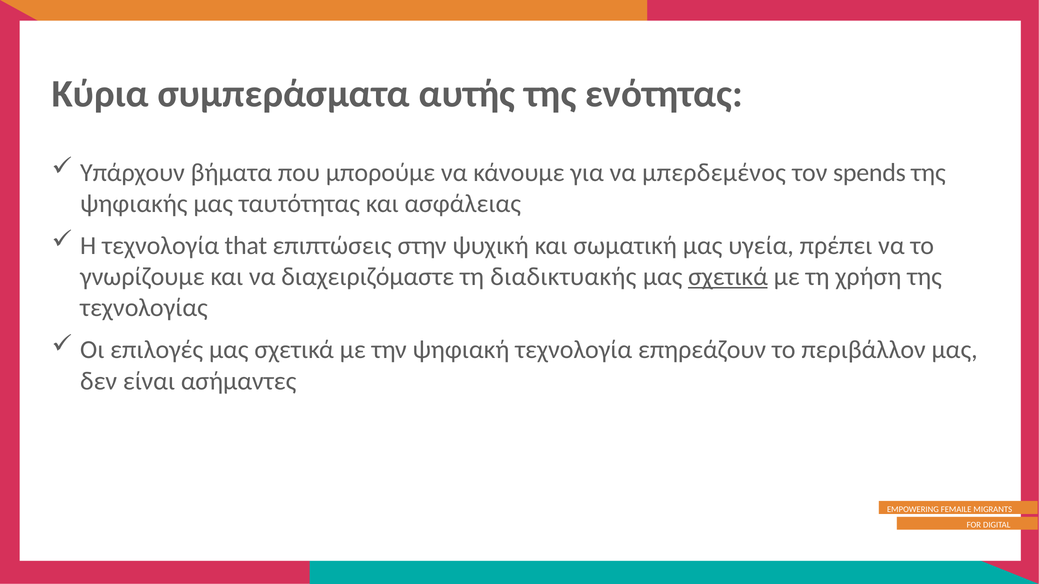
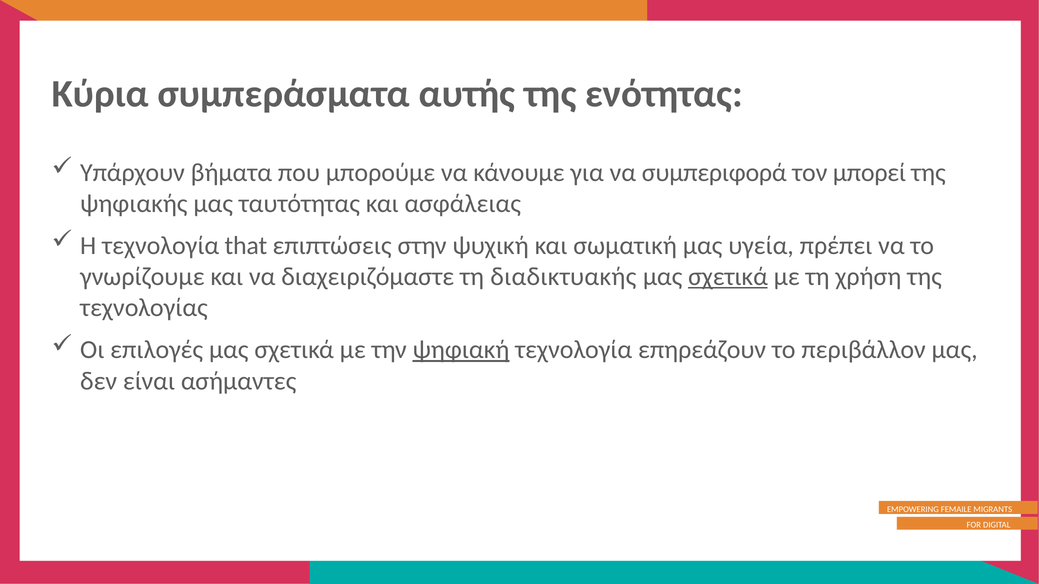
μπερδεμένος: μπερδεμένος -> συμπεριφορά (714, 173)
spends: spends -> μπορεί (869, 173)
ψηφιακή underline: none -> present (461, 350)
